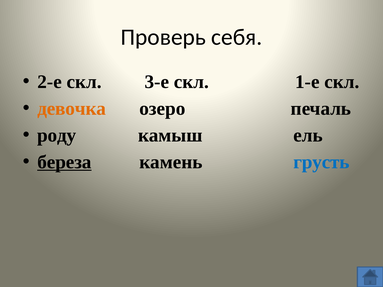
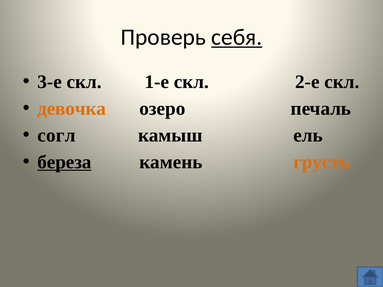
себя underline: none -> present (237, 37)
2-е: 2-е -> 3-е (50, 82)
3-е: 3-е -> 1-е (157, 82)
1-е: 1-е -> 2-е (307, 82)
роду: роду -> согл (56, 135)
грусть colour: blue -> orange (322, 162)
